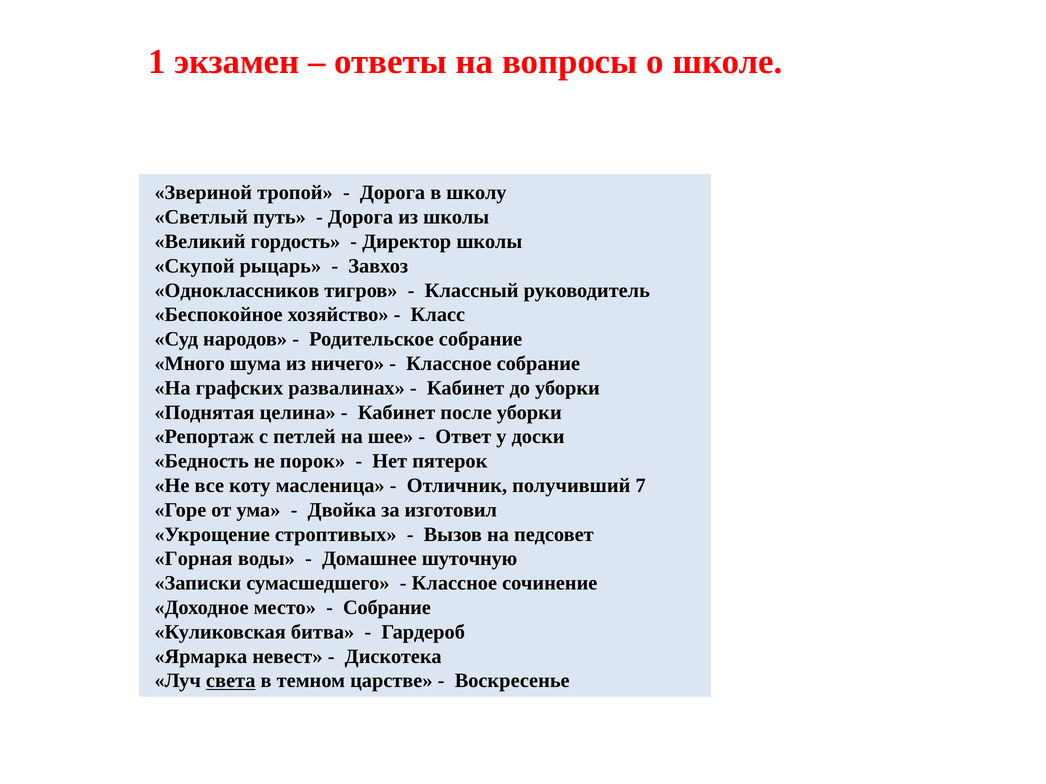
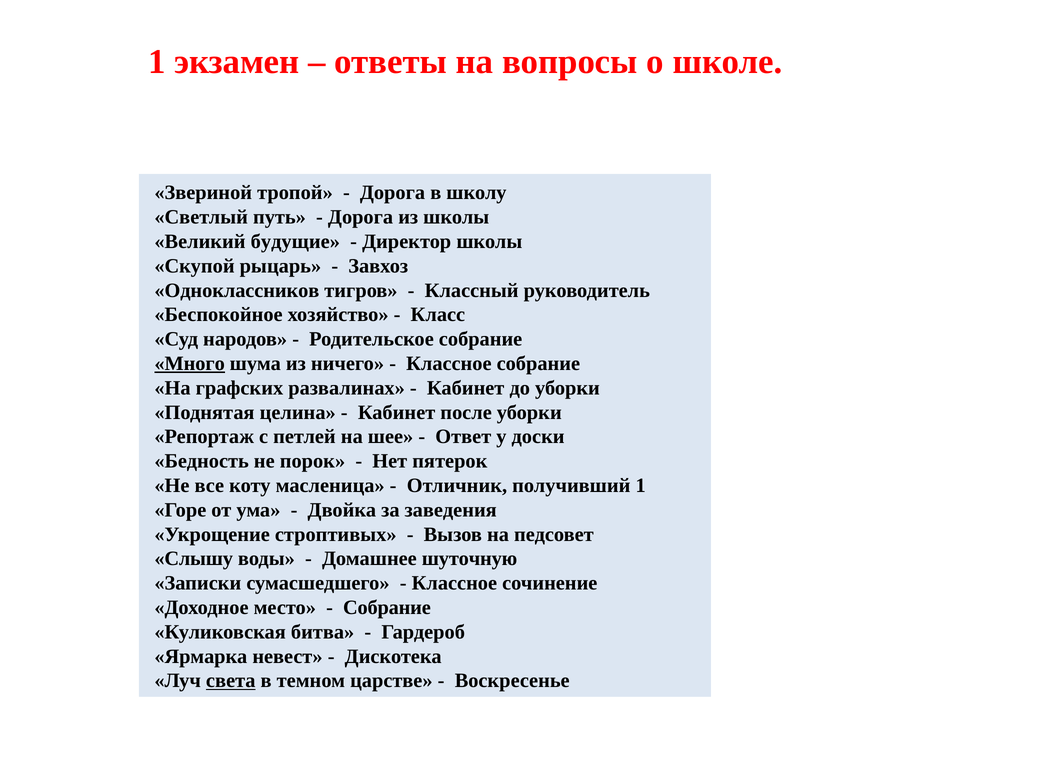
гордость: гордость -> будущие (295, 242)
Много underline: none -> present (190, 364)
получивший 7: 7 -> 1 (641, 486)
изготовил: изготовил -> заведения (451, 510)
Горная: Горная -> Слышу (194, 559)
